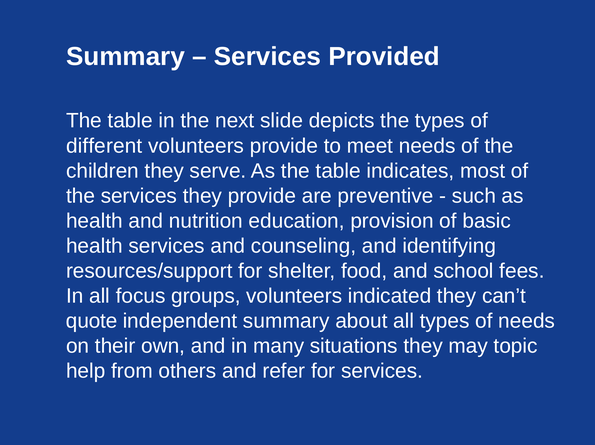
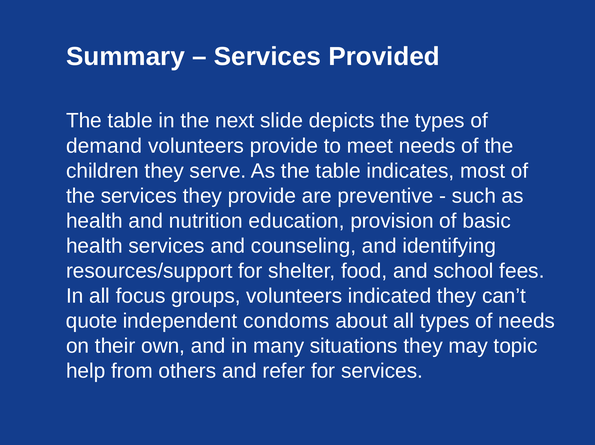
different: different -> demand (104, 146)
independent summary: summary -> condoms (286, 321)
